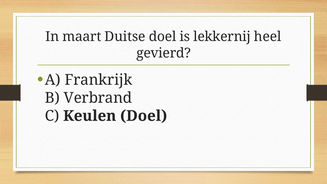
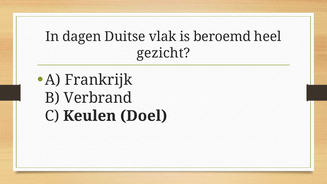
maart: maart -> dagen (82, 37)
Duitse doel: doel -> vlak (163, 37)
lekkernij: lekkernij -> beroemd (222, 37)
gevierd: gevierd -> gezicht (163, 53)
